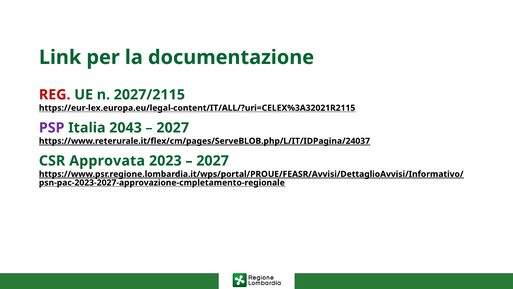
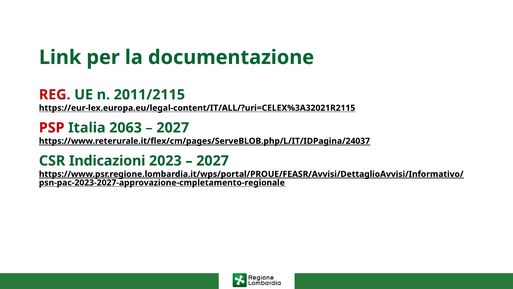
2027/2115: 2027/2115 -> 2011/2115 (149, 95)
PSP colour: purple -> red (52, 128)
2043: 2043 -> 2063 (126, 128)
Approvata: Approvata -> Indicazioni (107, 161)
